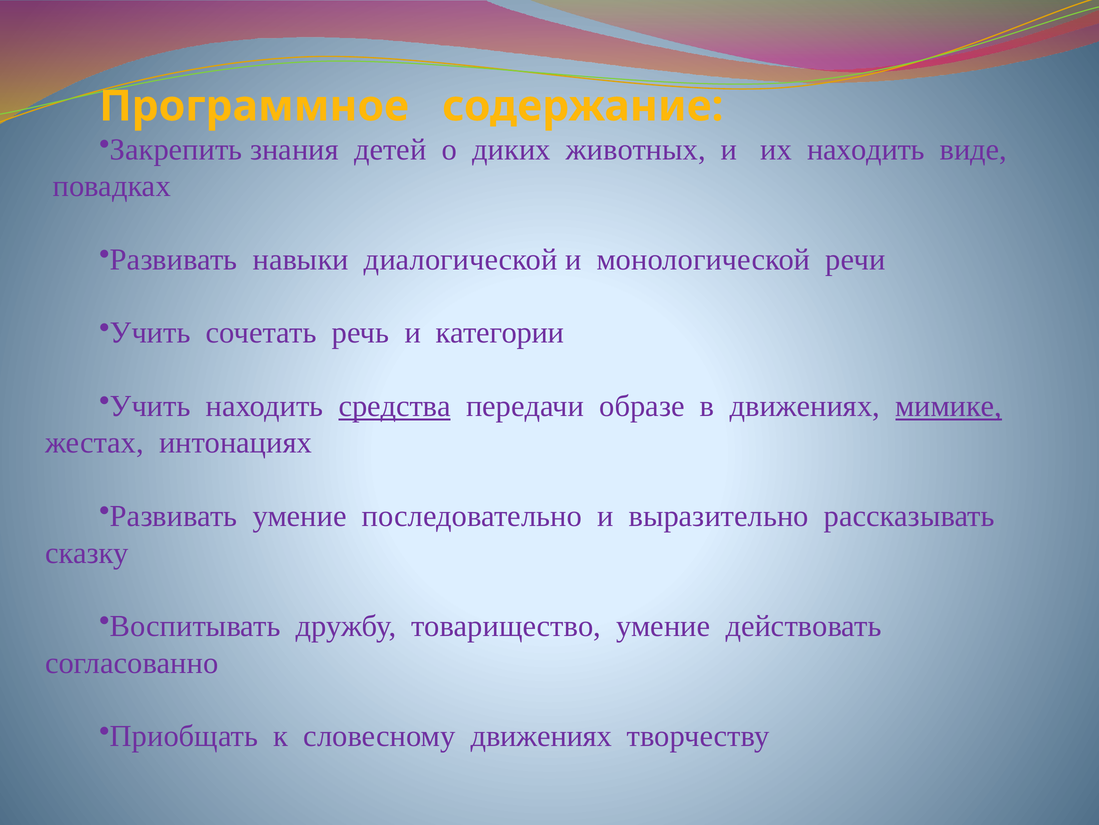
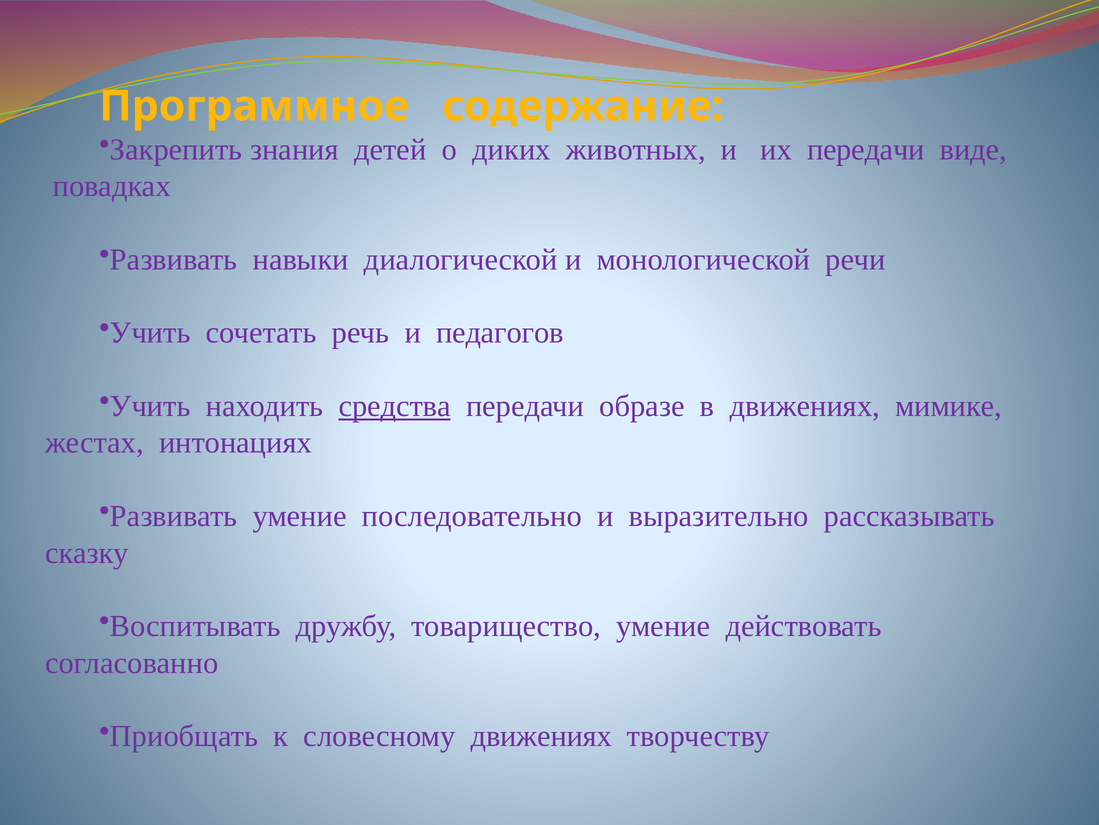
их находить: находить -> передачи (866, 149)
категории: категории -> педагогов (500, 333)
мимике underline: present -> none (949, 406)
